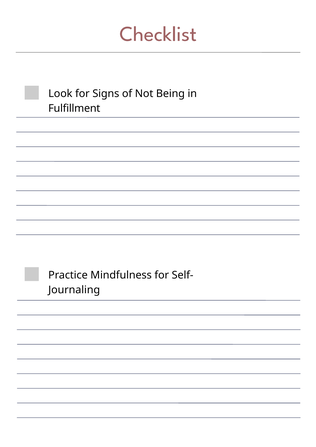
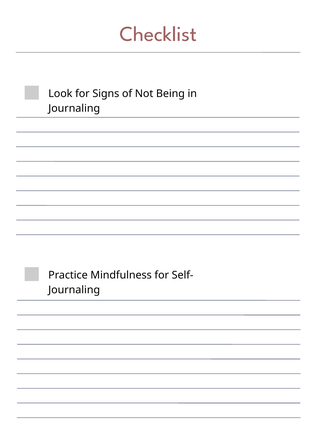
Fulfillment: Fulfillment -> Journaling (74, 108)
